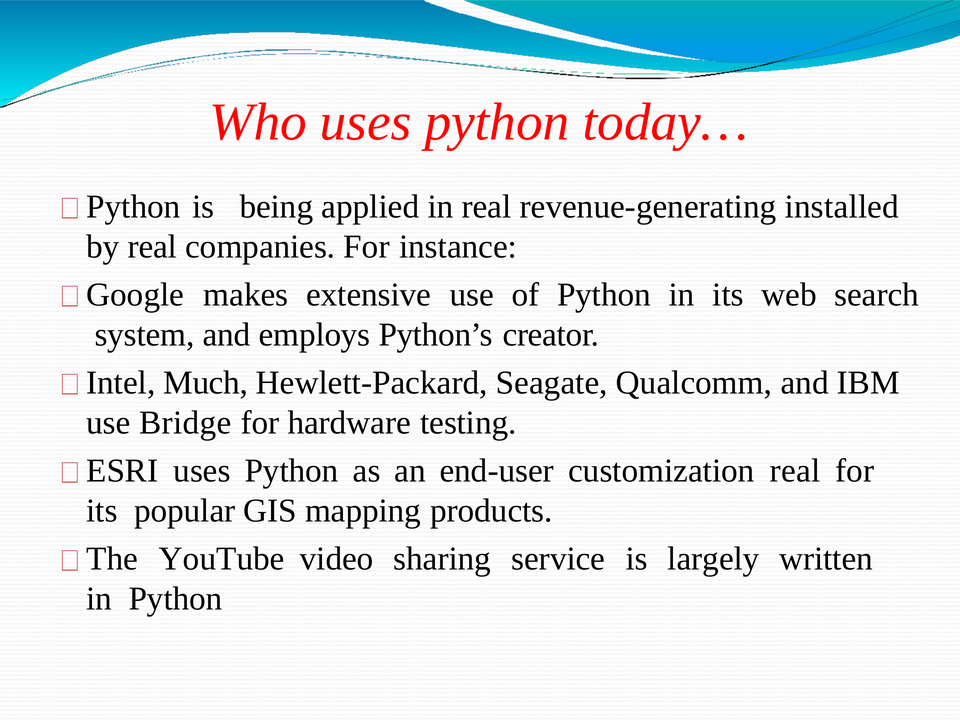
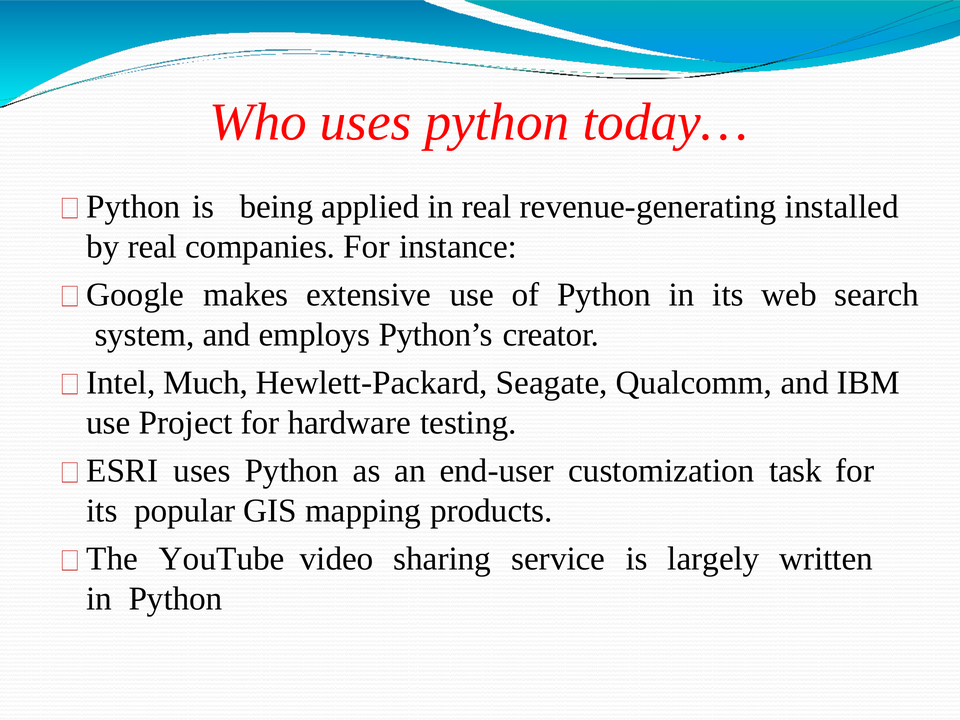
Bridge: Bridge -> Project (186, 423)
customization real: real -> task (795, 471)
